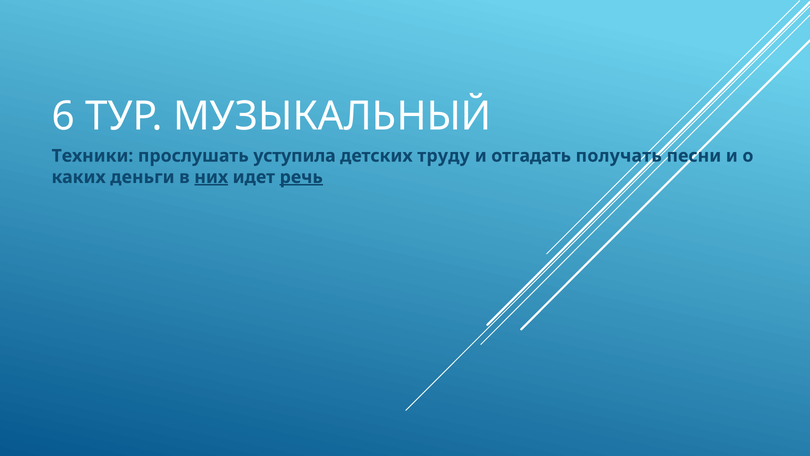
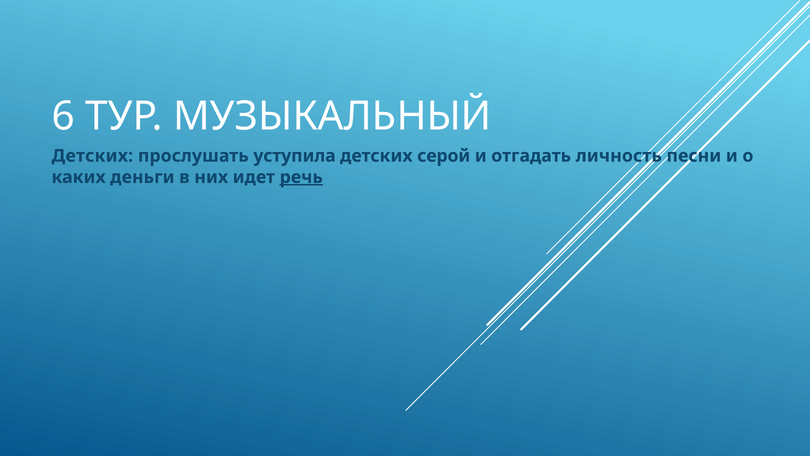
Техники: Техники -> Детских (92, 156)
труду: труду -> серой (444, 156)
получать: получать -> личность (619, 156)
них underline: present -> none (211, 177)
